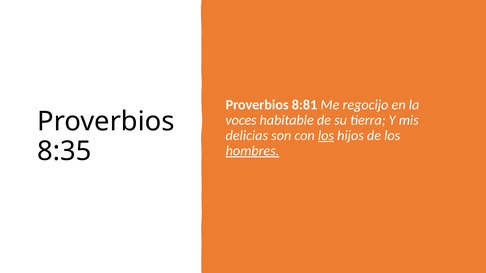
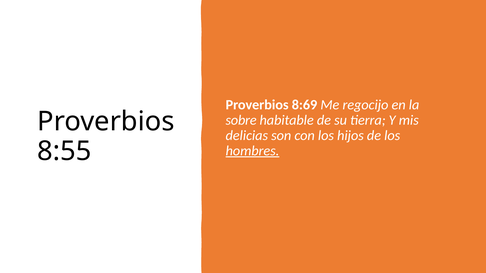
8:81: 8:81 -> 8:69 (304, 105)
voces: voces -> sobre (241, 120)
los underline: present -> none (326, 136)
8:35: 8:35 -> 8:55 (64, 151)
